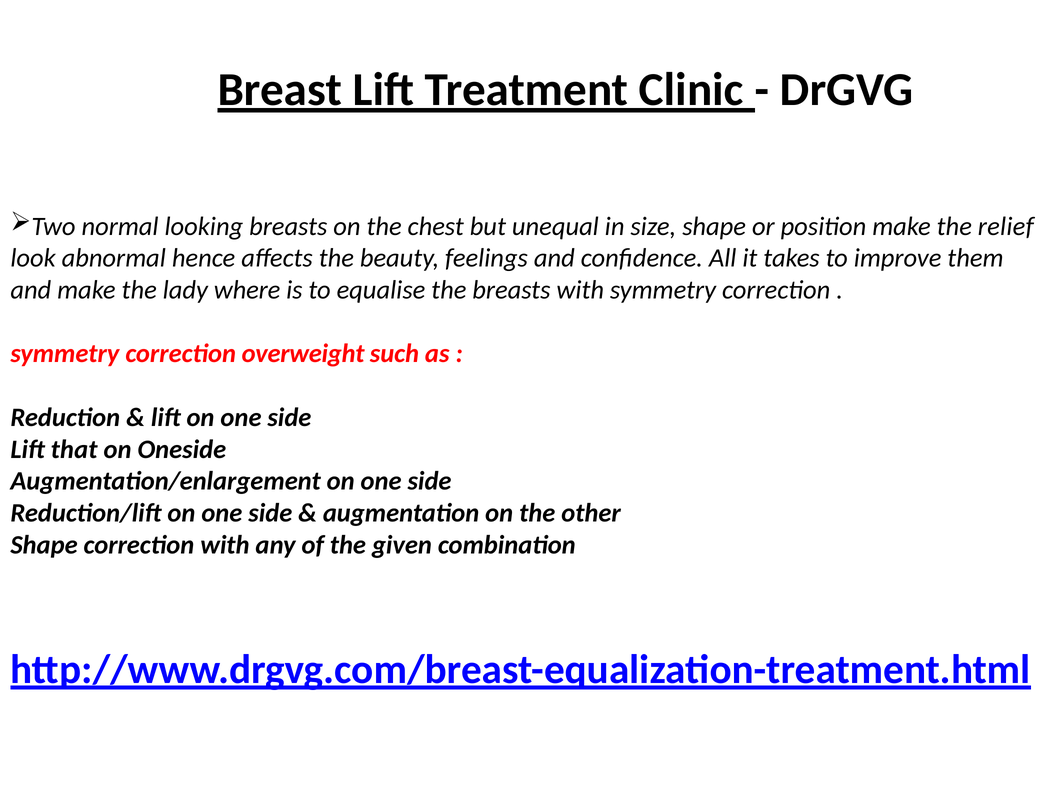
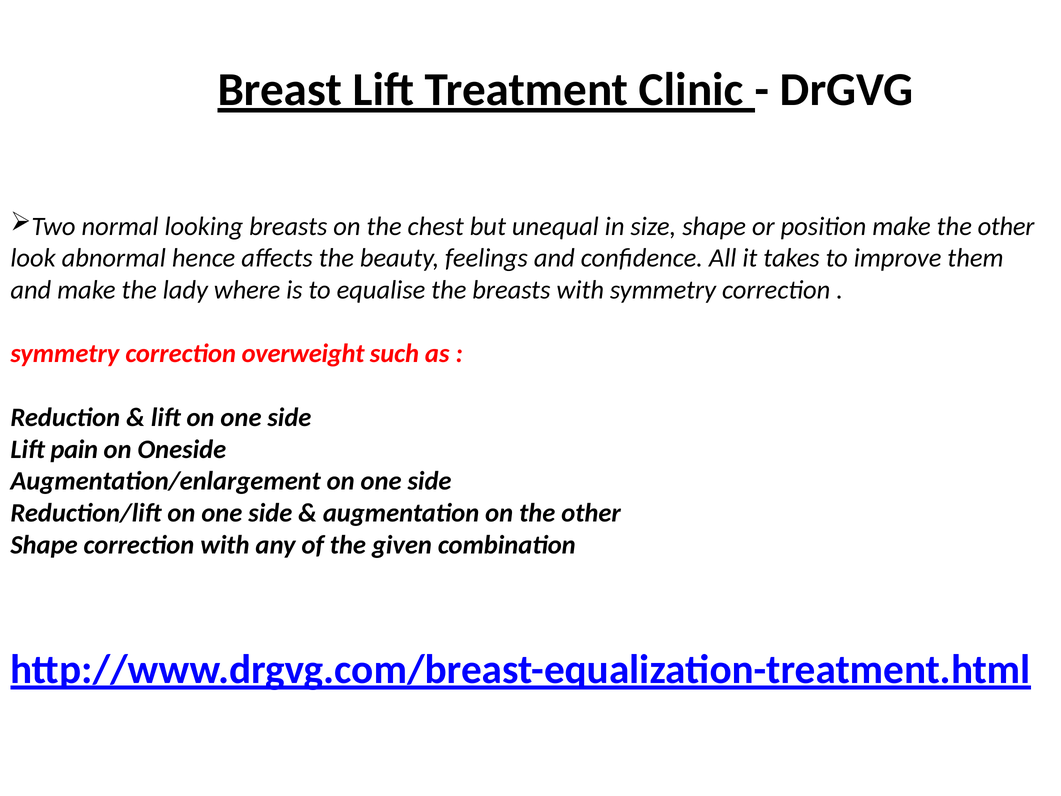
make the relief: relief -> other (1006, 226)
that: that -> pain (74, 449)
